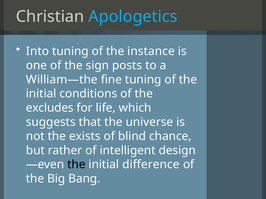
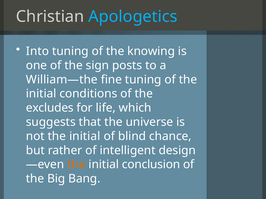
instance: instance -> knowing (151, 51)
not the exists: exists -> initial (85, 137)
the colour: black -> orange (76, 165)
difference: difference -> conclusion (151, 165)
